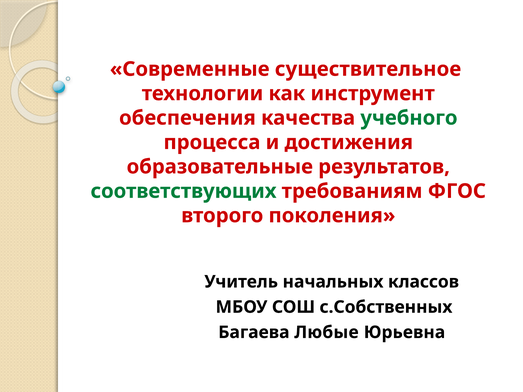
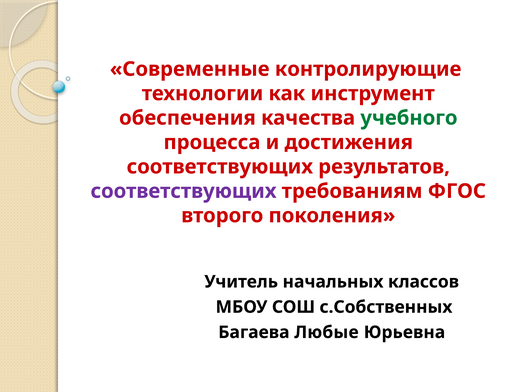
существительное: существительное -> контролирующие (368, 69)
образовательные: образовательные -> соответствующих (220, 167)
соответствующих colour: green -> purple (184, 191)
